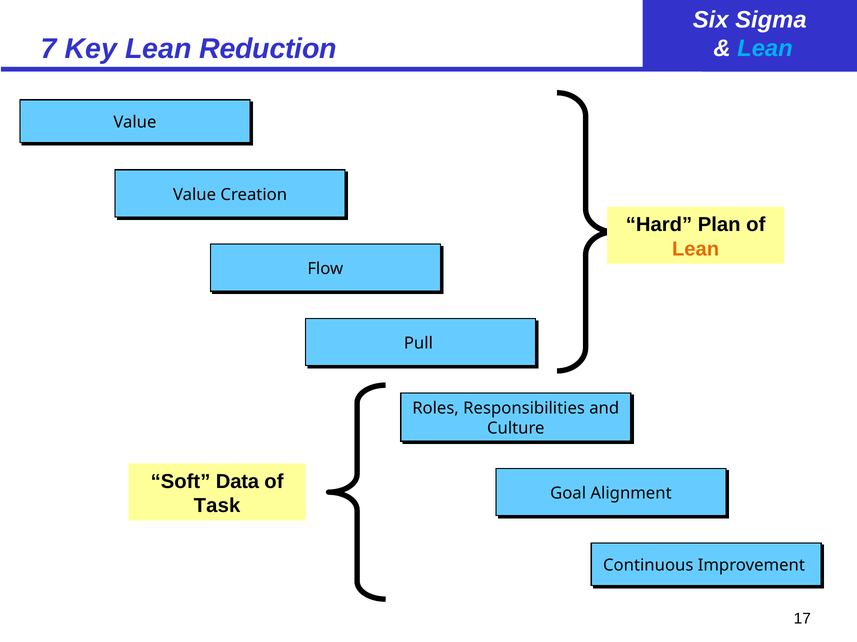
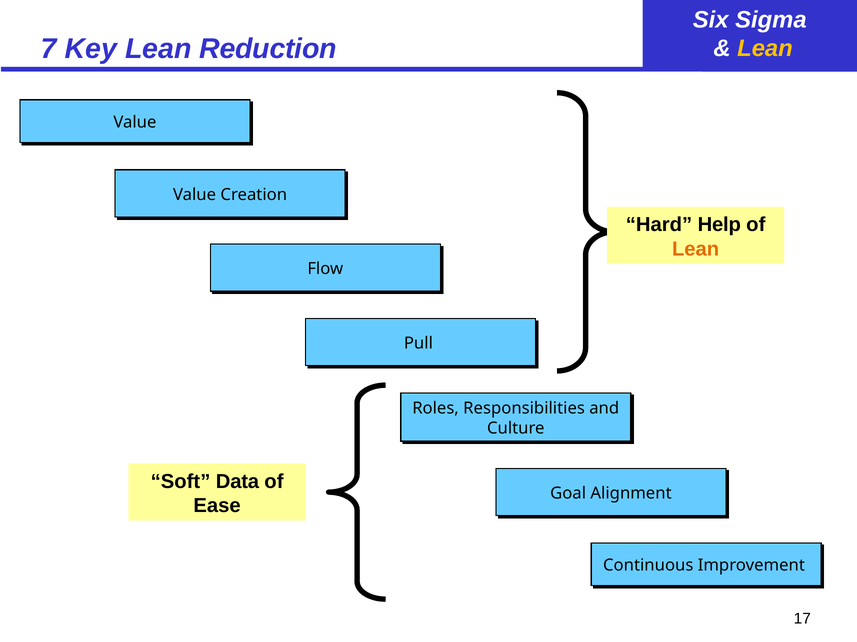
Lean colour: light blue -> yellow (765, 48)
Plan: Plan -> Help (719, 225)
Task: Task -> Ease (217, 506)
